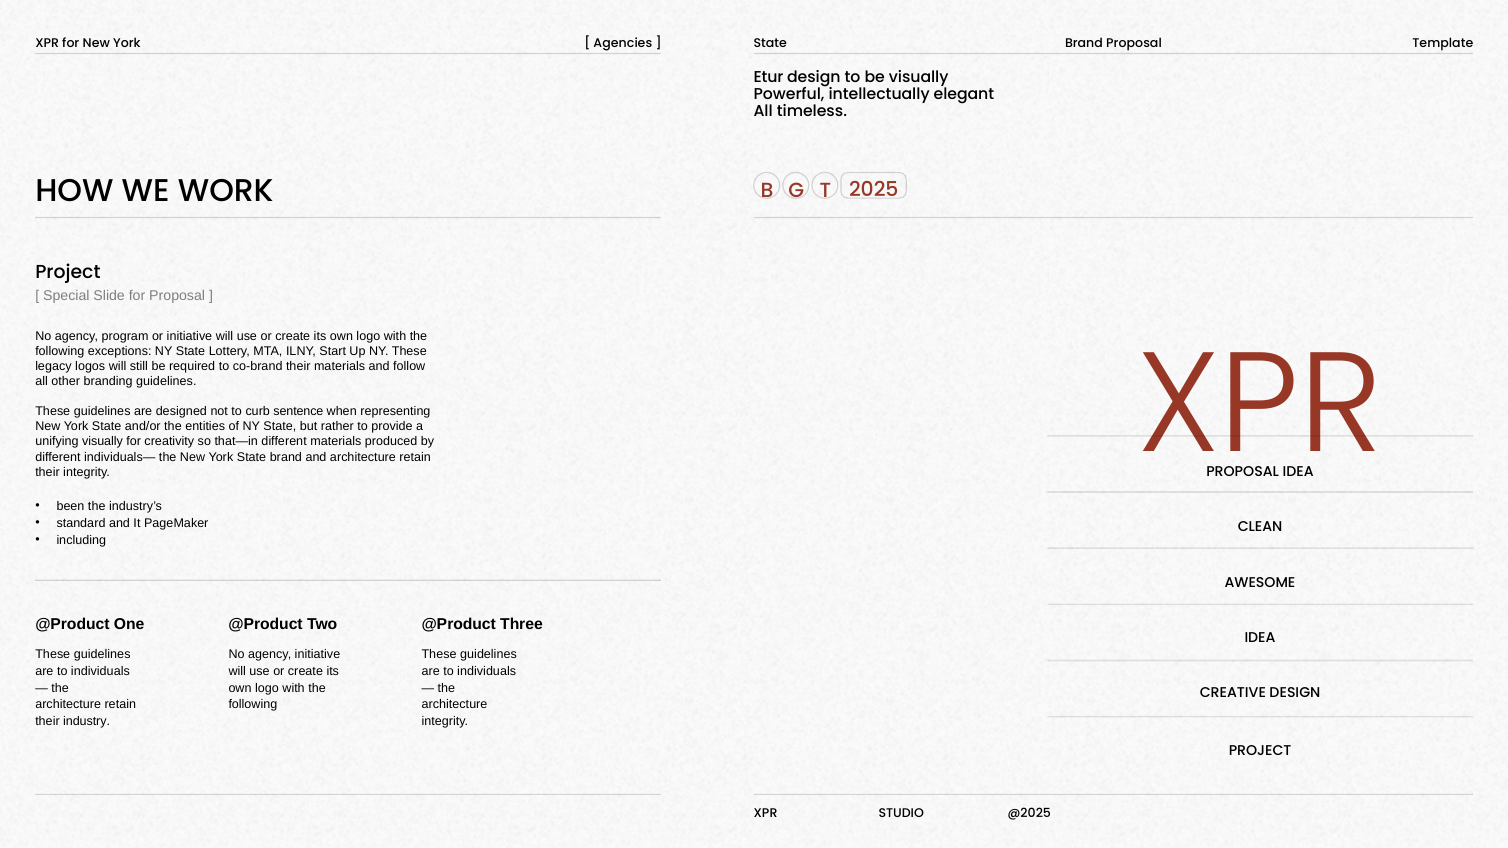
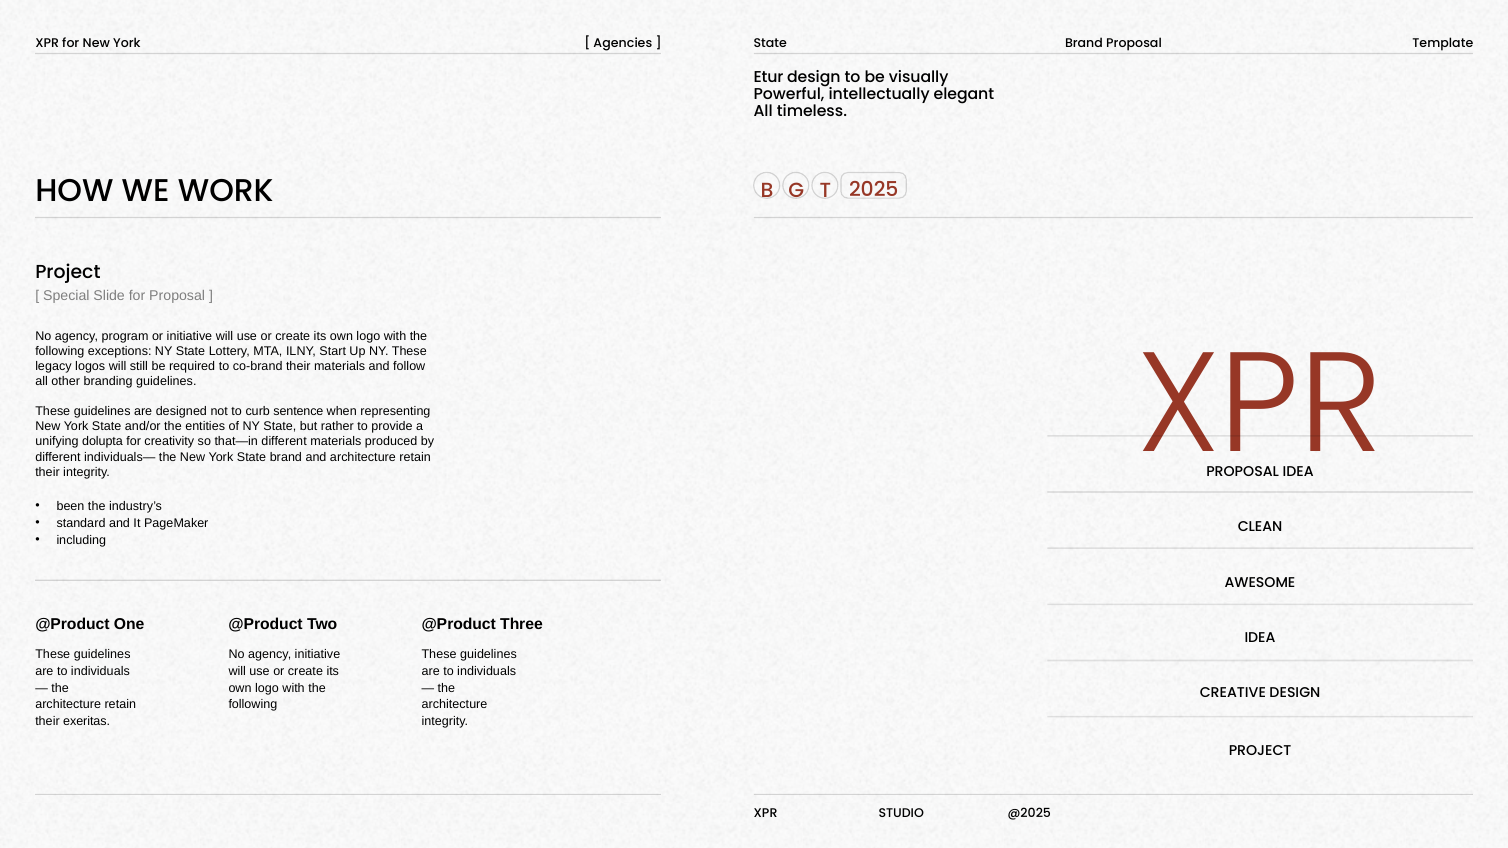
unifying visually: visually -> dolupta (103, 442)
industry: industry -> exeritas (87, 722)
